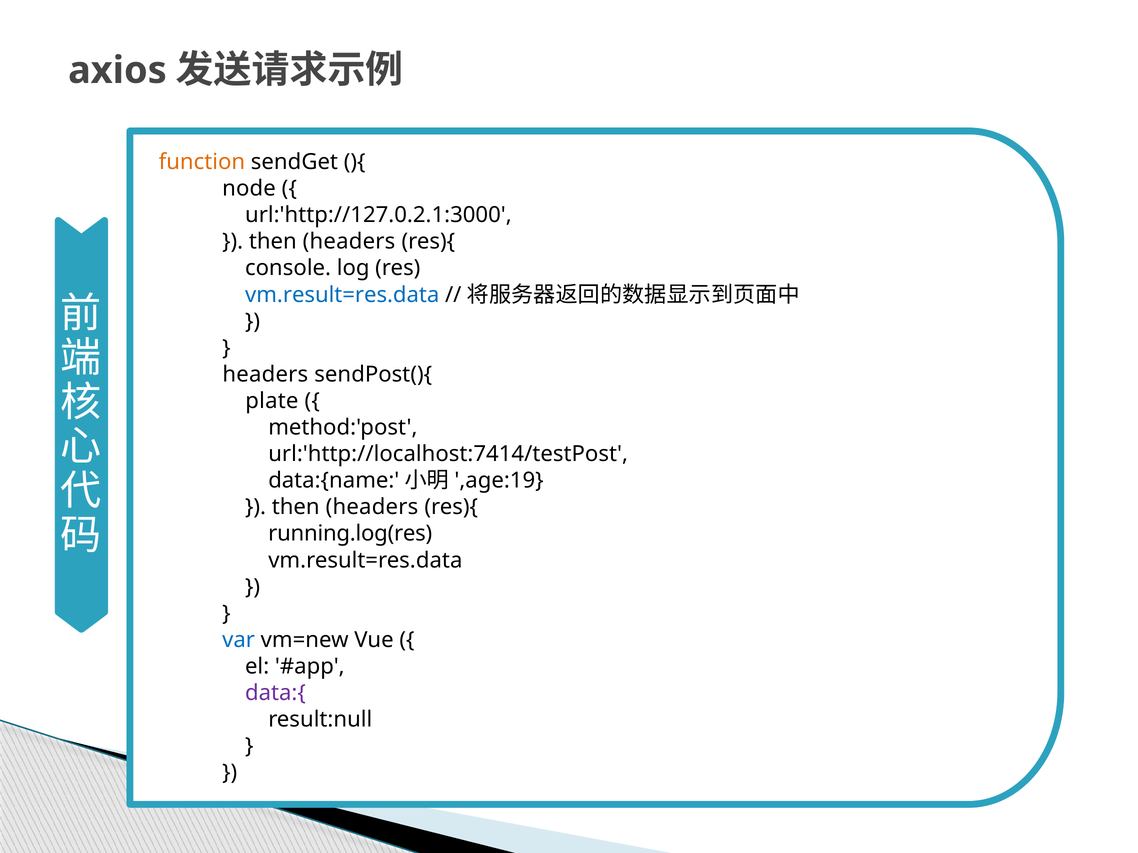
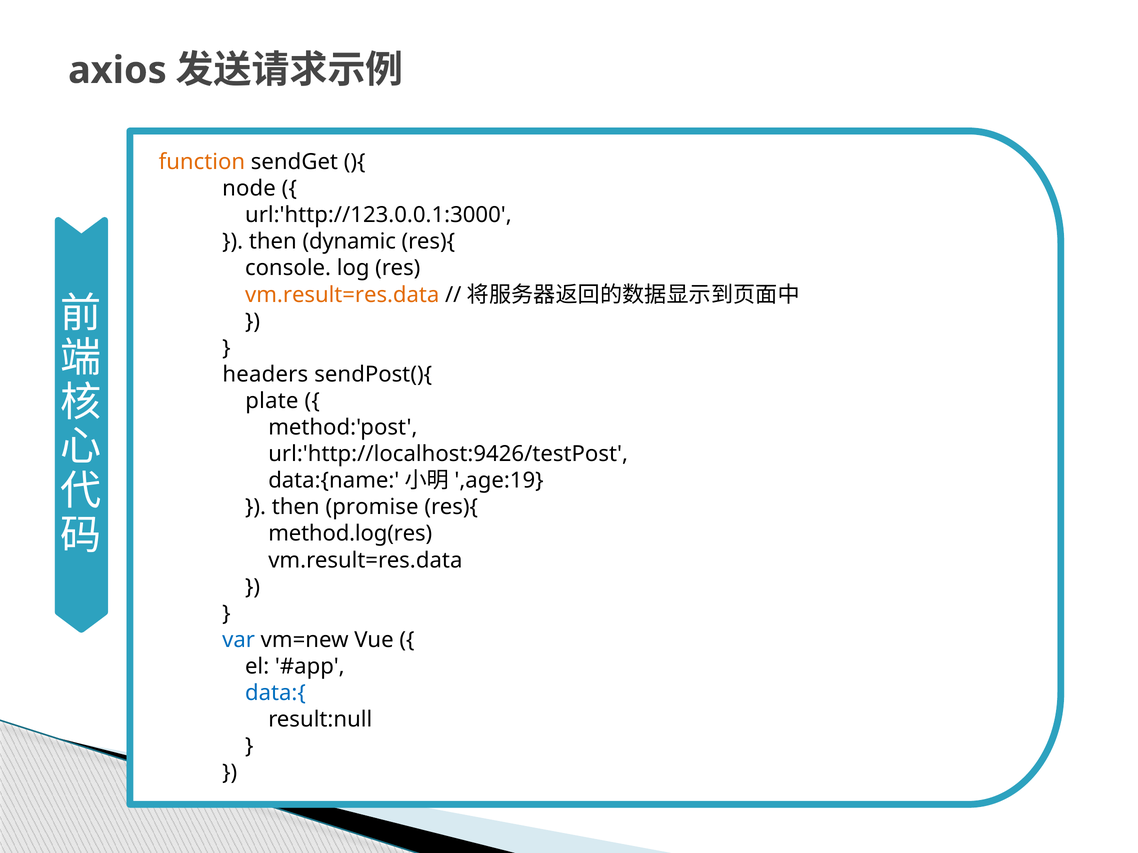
url:'http://127.0.2.1:3000: url:'http://127.0.2.1:3000 -> url:'http://123.0.0.1:3000 (378, 215)
headers: headers -> dynamic (349, 242)
vm.result=res.data colour: blue -> orange (342, 295)
url:'http://localhost:7414/testPost: url:'http://localhost:7414/testPost -> url:'http://localhost:9426/testPost (448, 454)
headers: headers -> promise (372, 507)
running.log(res: running.log(res -> method.log(res (350, 534)
data:{ colour: purple -> blue (275, 693)
